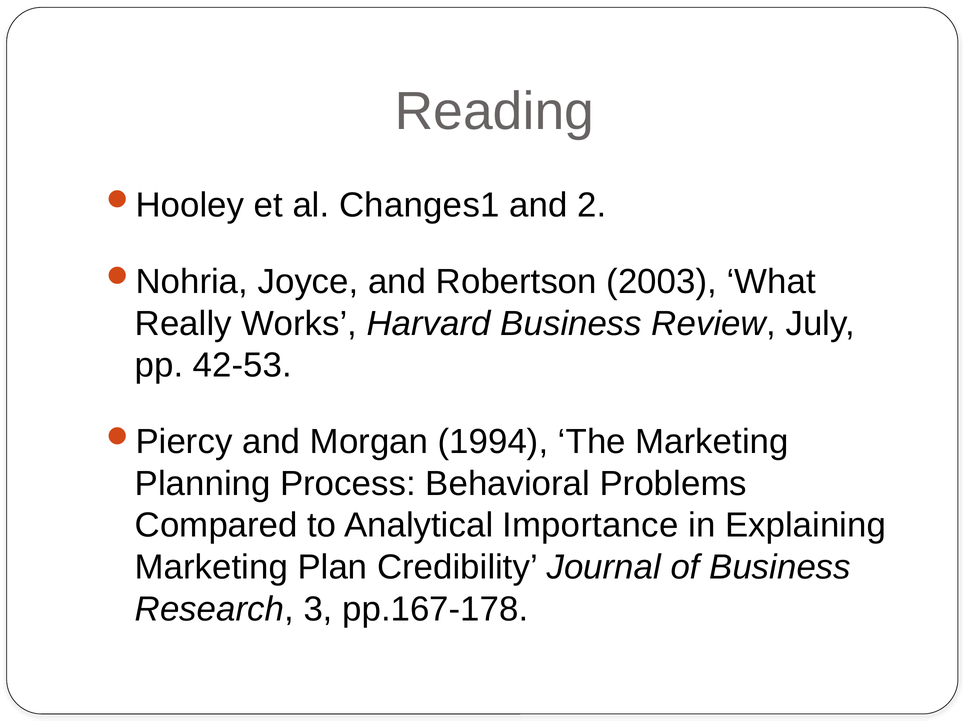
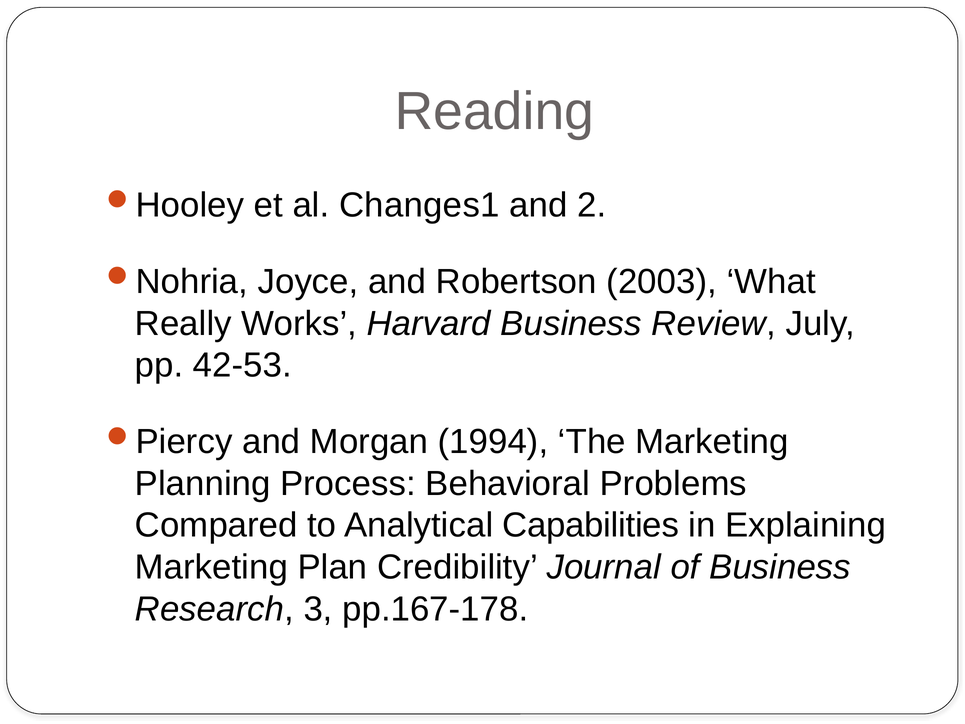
Importance: Importance -> Capabilities (591, 525)
